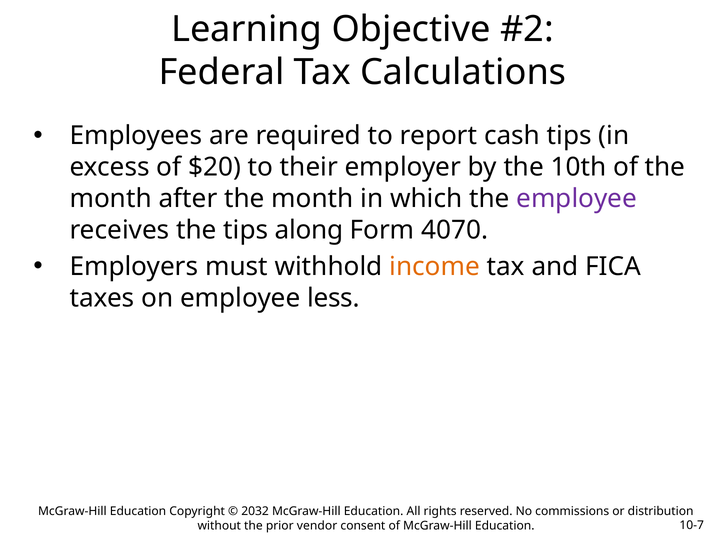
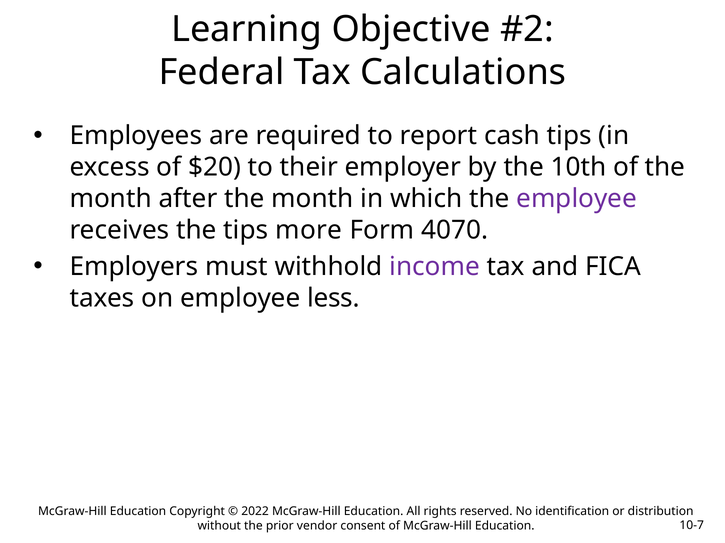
along: along -> more (309, 230)
income colour: orange -> purple (435, 267)
2032: 2032 -> 2022 (255, 512)
commissions: commissions -> identification (572, 512)
